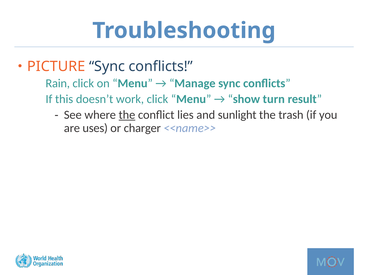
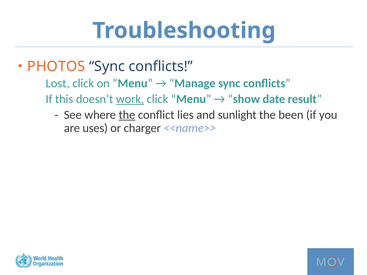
PICTURE: PICTURE -> PHOTOS (56, 67)
Rain: Rain -> Lost (58, 83)
work underline: none -> present (130, 99)
turn: turn -> date (274, 99)
trash: trash -> been (291, 115)
